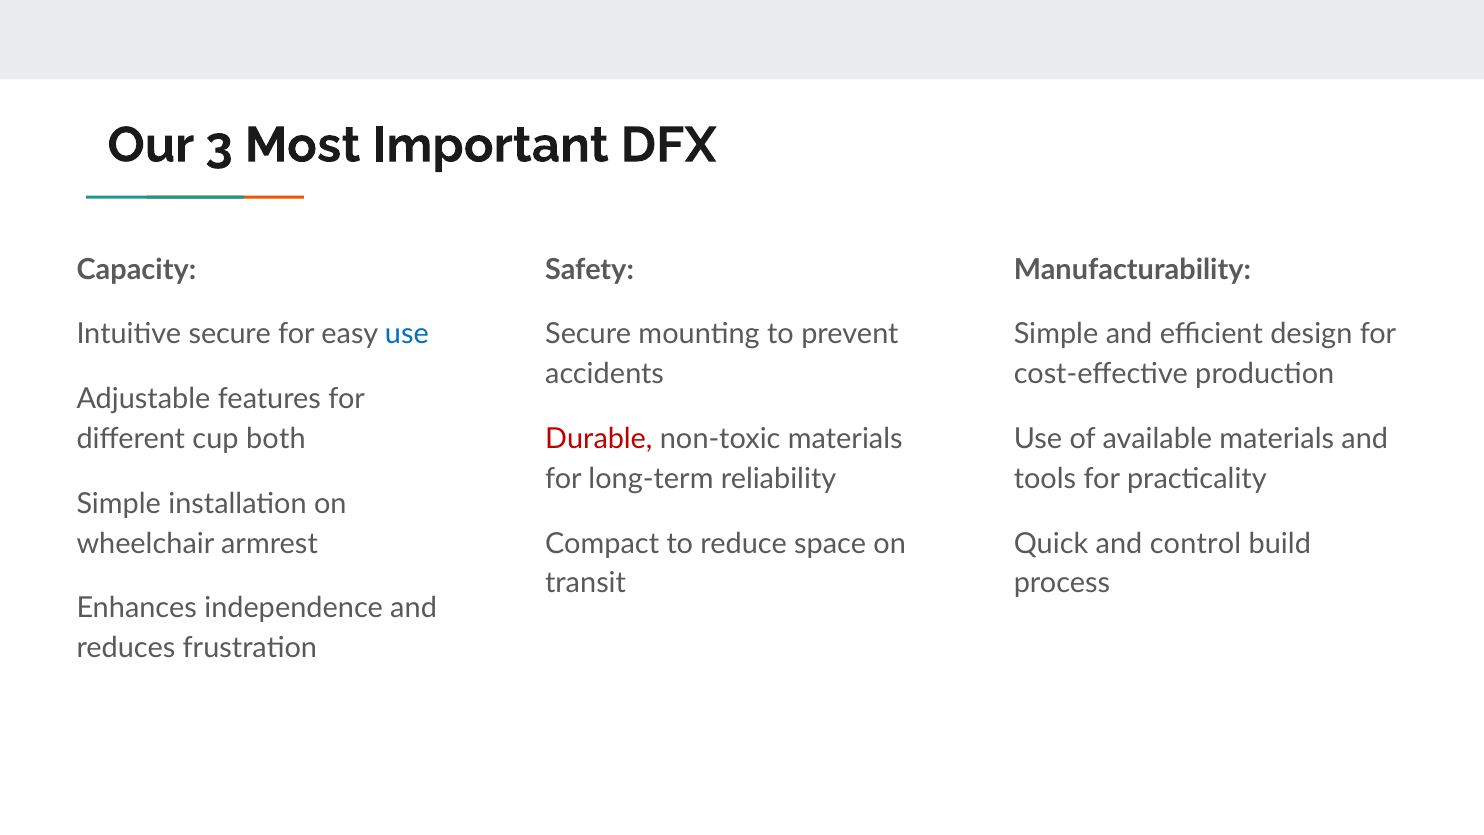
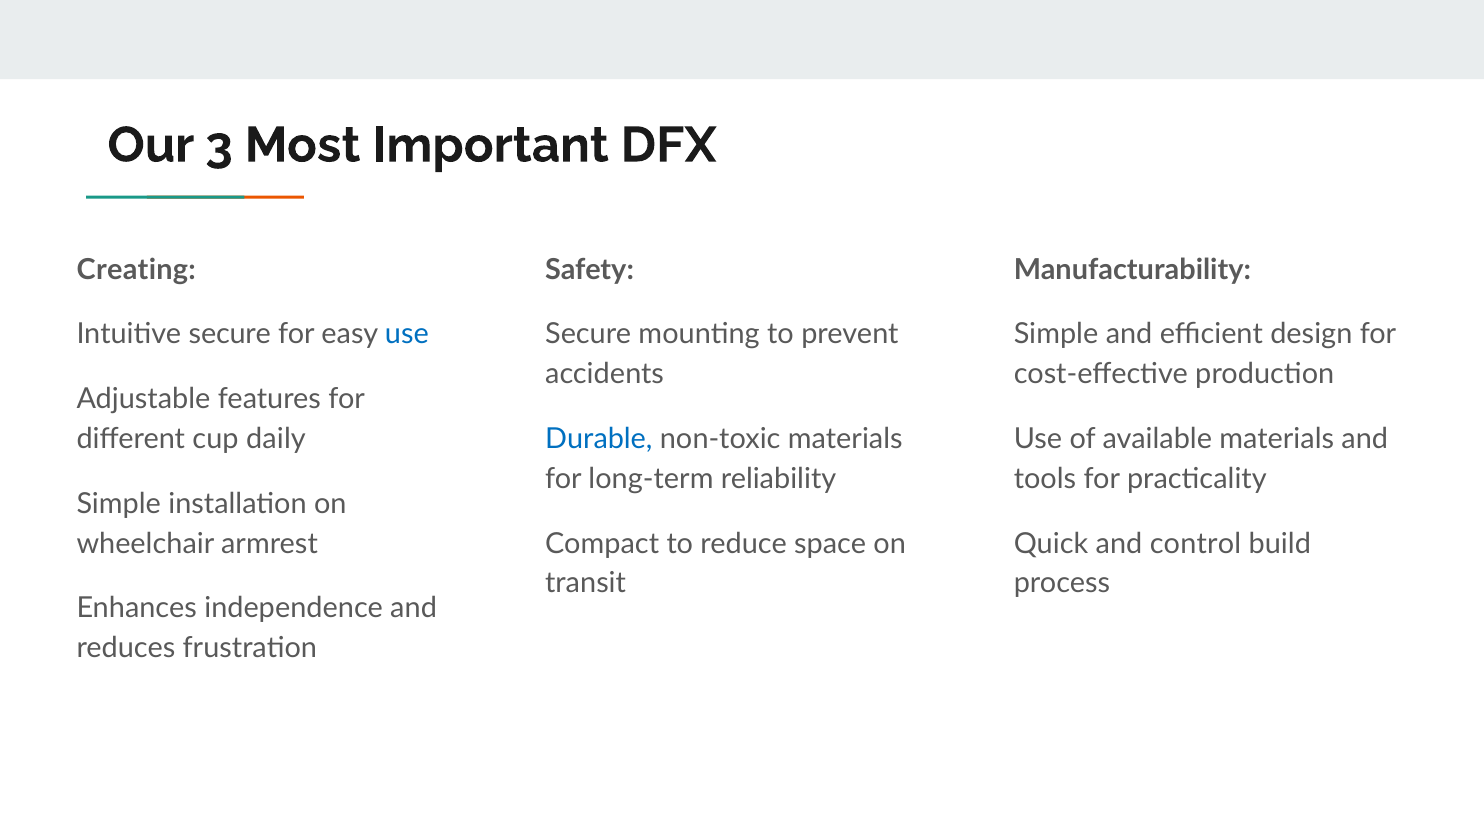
Capacity: Capacity -> Creating (136, 270)
both: both -> daily (276, 439)
Durable colour: red -> blue (599, 439)
